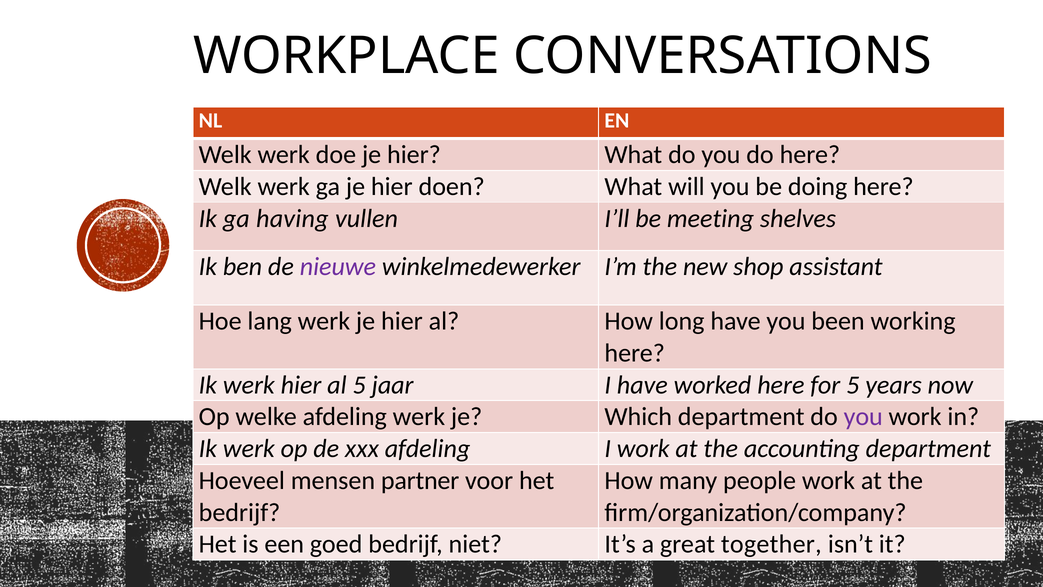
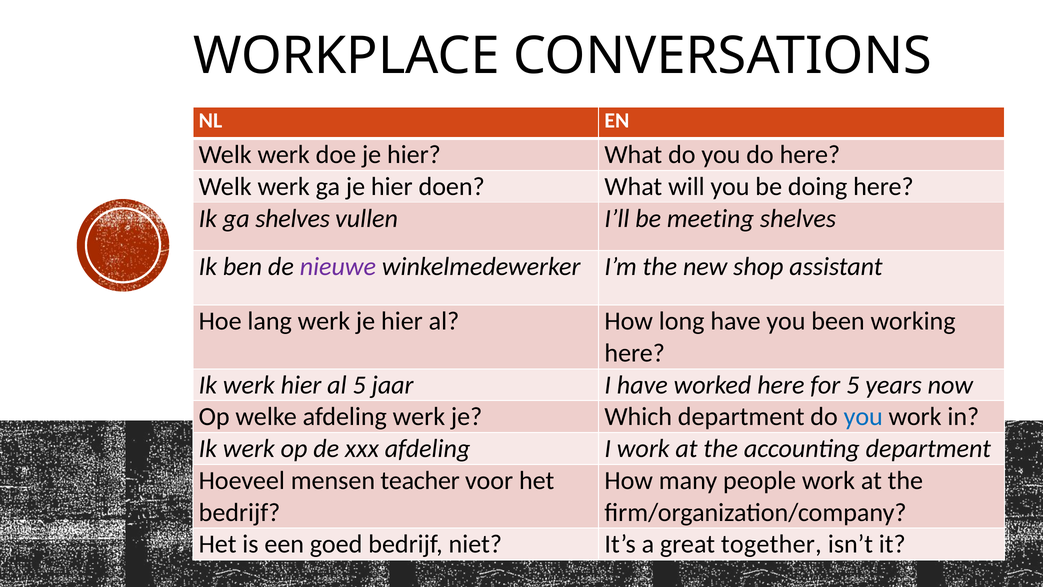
ga having: having -> shelves (293, 218)
you colour: purple -> blue (863, 417)
partner: partner -> teacher (420, 480)
